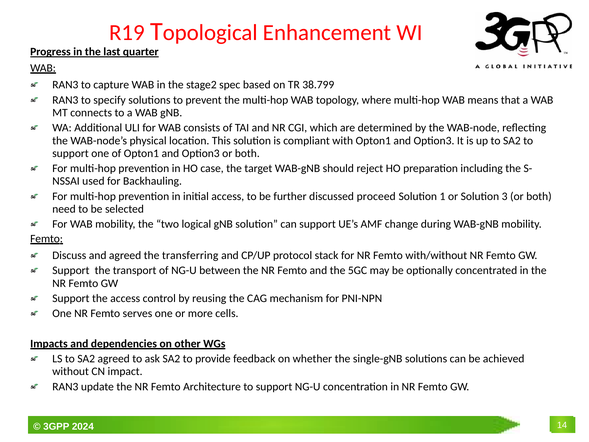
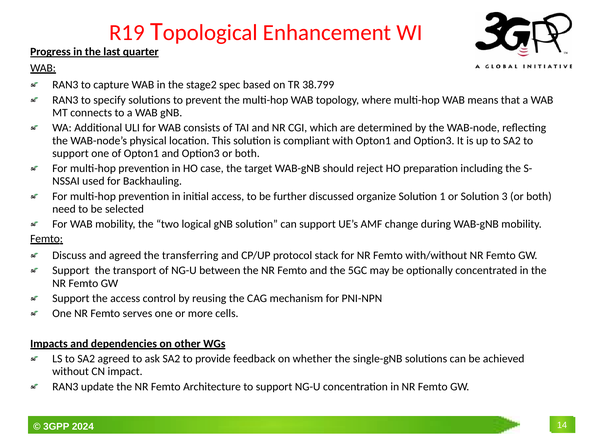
proceed: proceed -> organize (376, 196)
